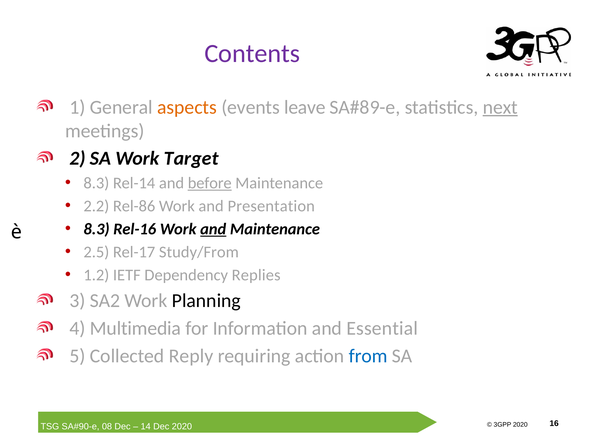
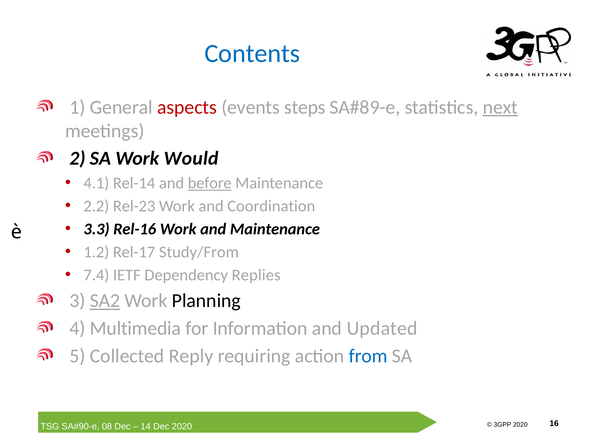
Contents colour: purple -> blue (252, 54)
aspects colour: orange -> red (187, 107)
leave: leave -> steps (305, 107)
Target: Target -> Would (191, 158)
8.3: 8.3 -> 4.1 (96, 183)
Rel-86: Rel-86 -> Rel-23 (134, 206)
Presentation: Presentation -> Coordination (271, 206)
8.3: 8.3 -> 3.3 (97, 229)
and underline: present -> none (213, 229)
2.5: 2.5 -> 1.2 (96, 252)
1.2: 1.2 -> 7.4 (96, 275)
SA2 underline: none -> present (105, 301)
Essential: Essential -> Updated (382, 329)
